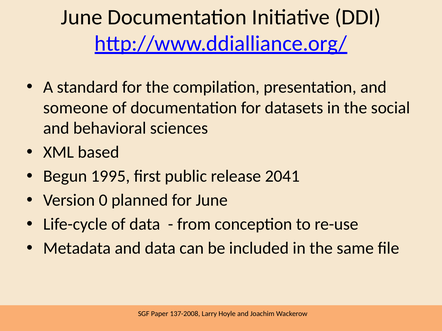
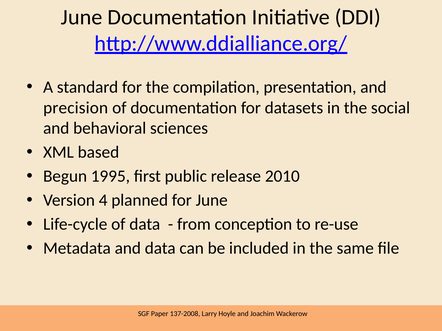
someone: someone -> precision (76, 108)
2041: 2041 -> 2010 (282, 177)
0: 0 -> 4 (103, 201)
